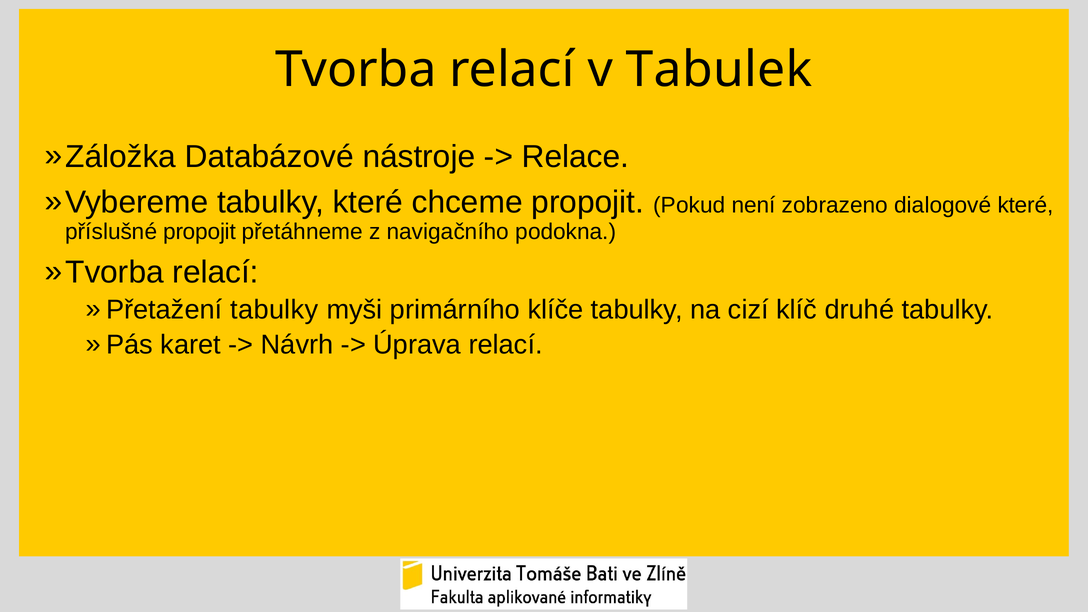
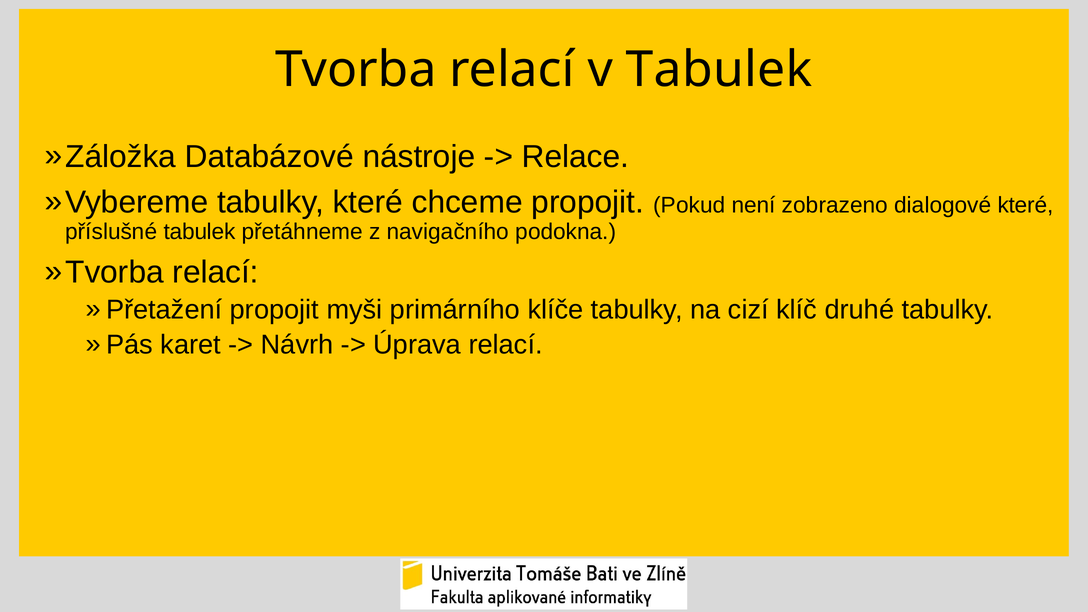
příslušné propojit: propojit -> tabulek (200, 232)
tabulky: tabulky -> propojit (274, 310)
